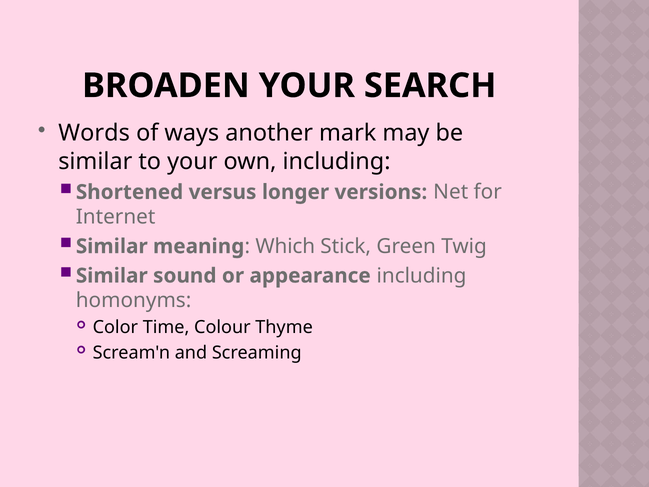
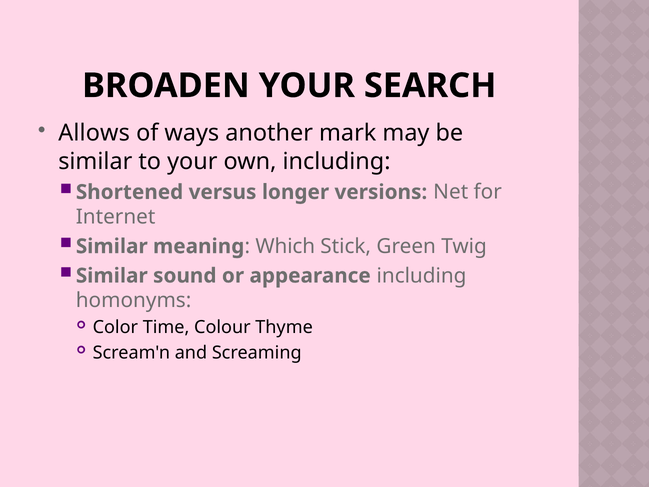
Words: Words -> Allows (94, 133)
